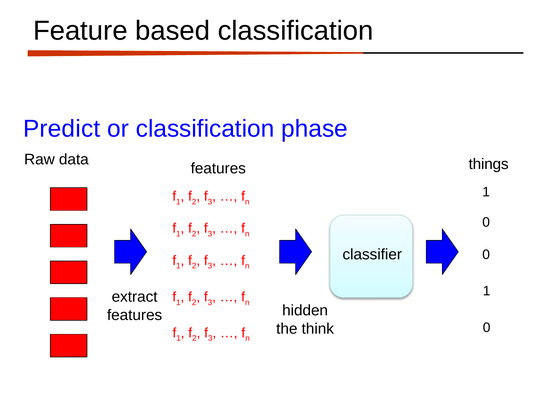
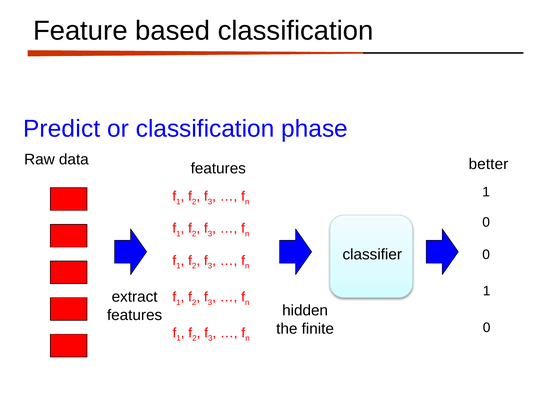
things: things -> better (488, 164)
think: think -> finite (318, 329)
